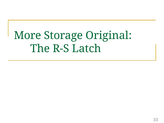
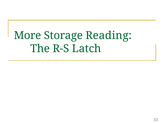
Original: Original -> Reading (109, 35)
